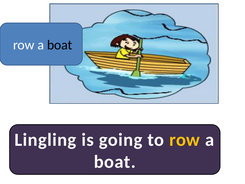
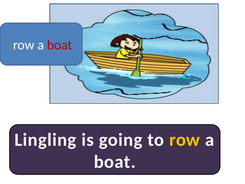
boat colour: black -> red (60, 45)
